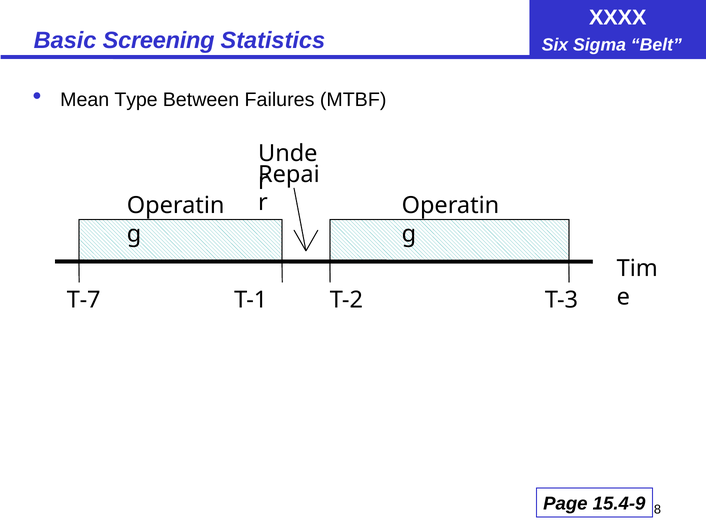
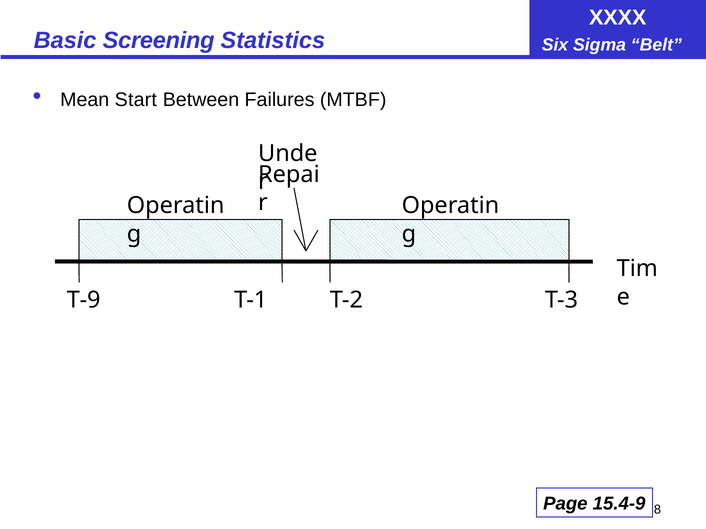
Type: Type -> Start (136, 100)
T-7: T-7 -> T-9 (84, 300)
